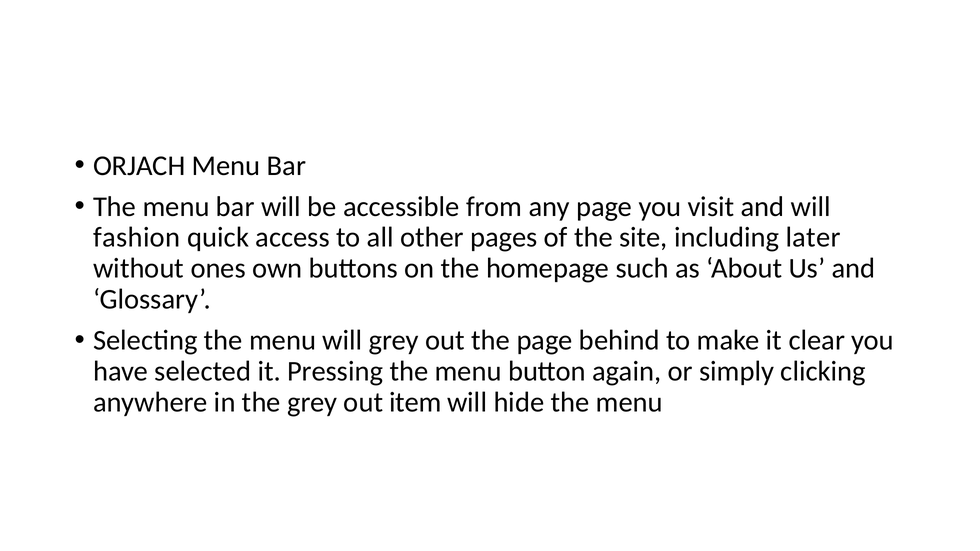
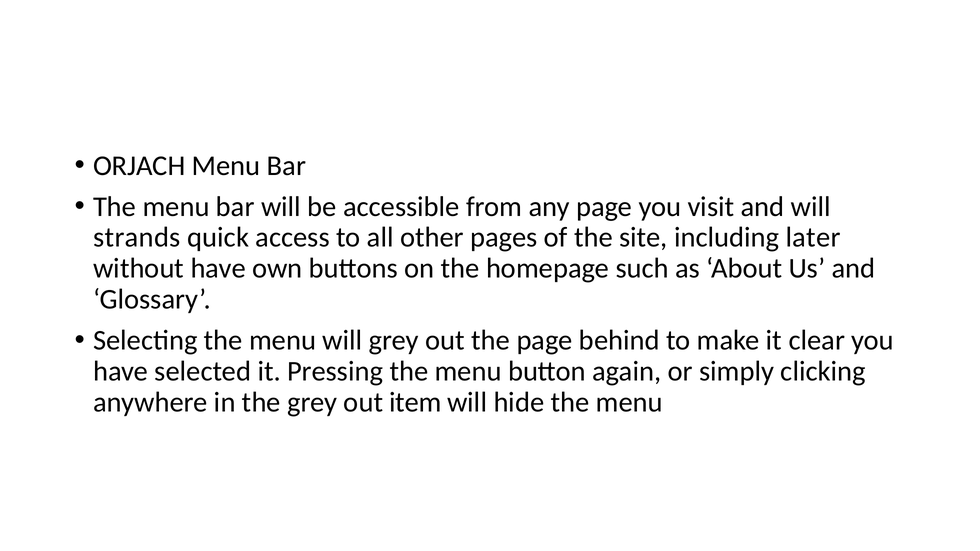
fashion: fashion -> strands (137, 238)
without ones: ones -> have (218, 269)
